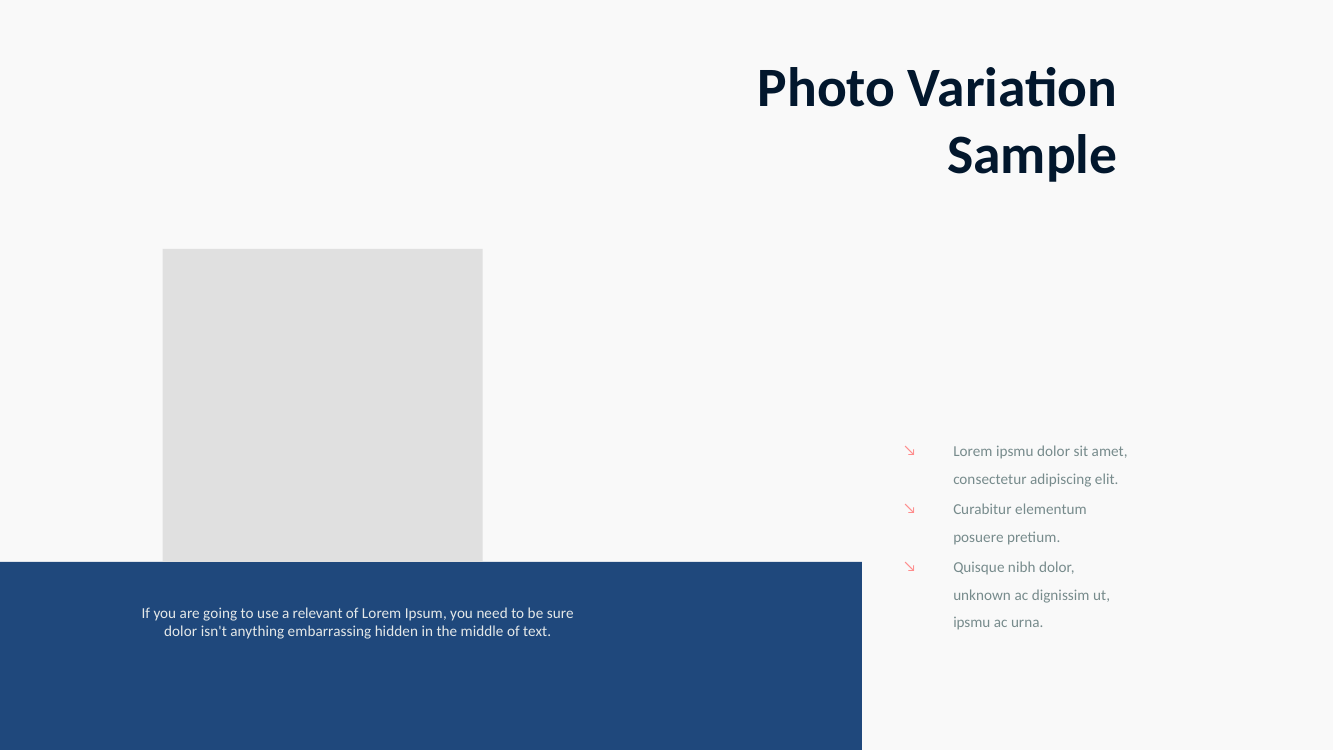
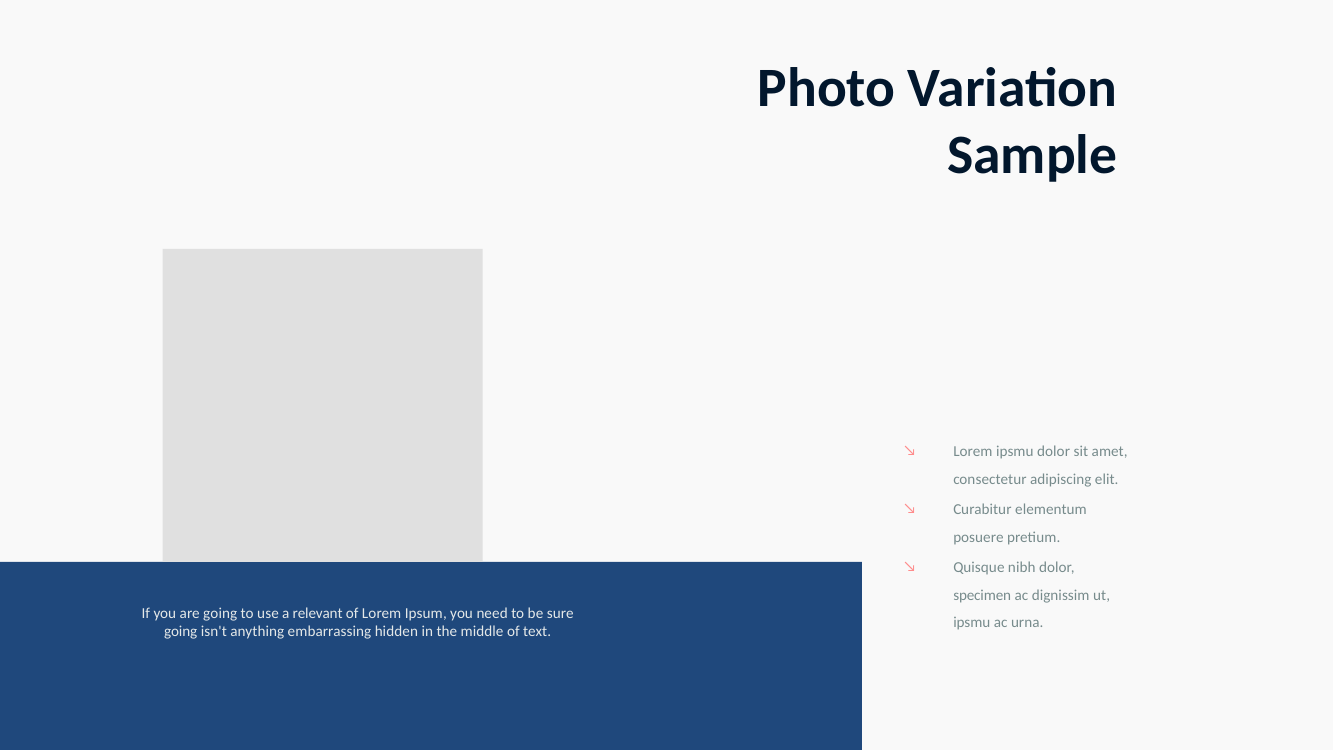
unknown: unknown -> specimen (982, 595)
dolor: dolor -> going (181, 631)
